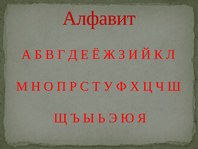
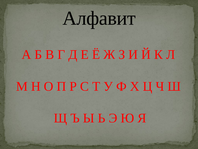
Алфавит colour: red -> black (99, 18)
